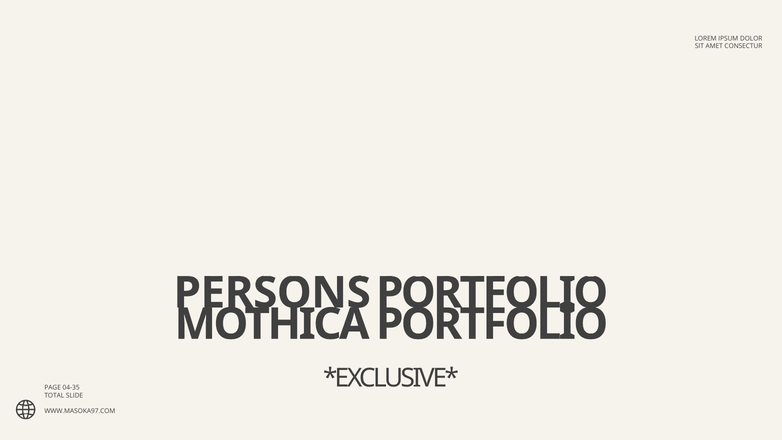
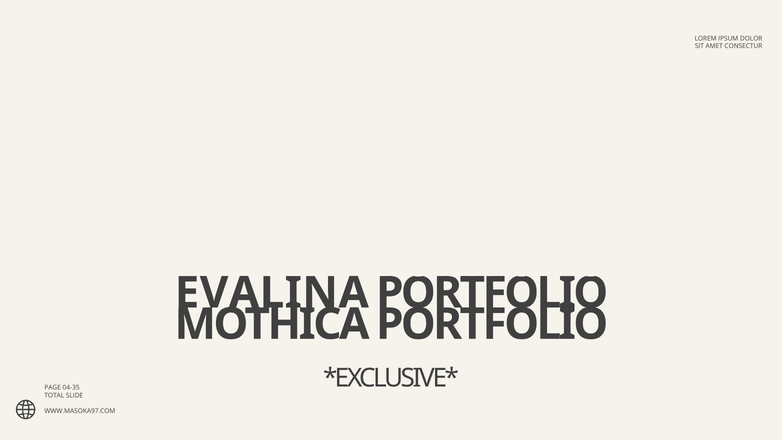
PERSONS: PERSONS -> EVALINA (272, 293)
